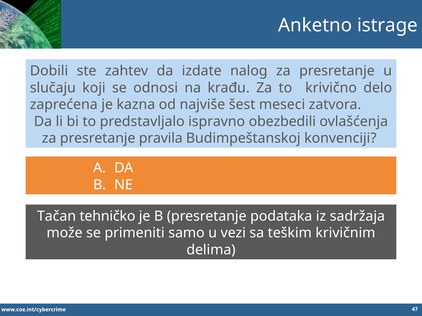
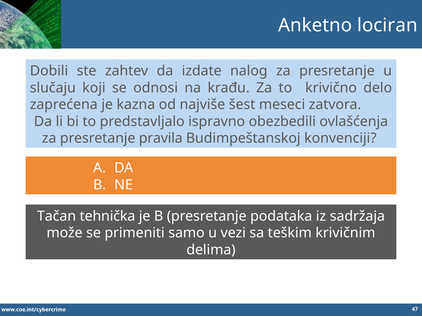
istrage: istrage -> lociran (387, 25)
tehničko: tehničko -> tehnička (107, 216)
